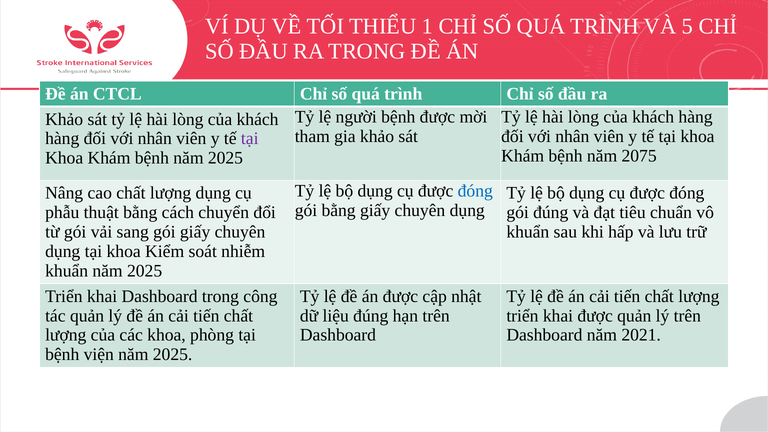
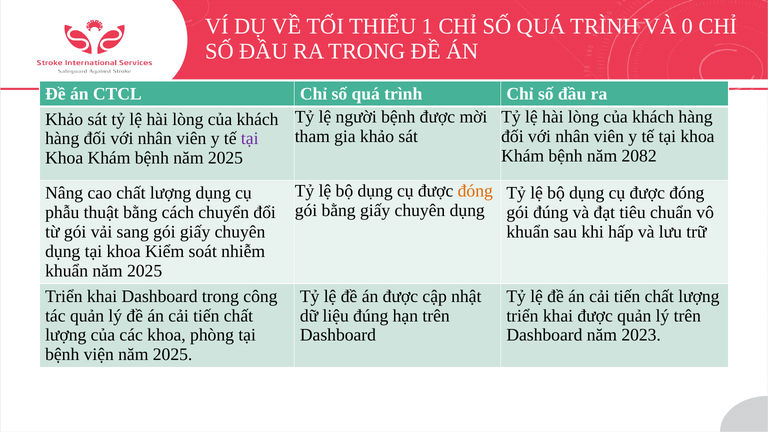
5: 5 -> 0 (687, 26)
2075: 2075 -> 2082 (639, 156)
đóng colour: blue -> orange (475, 191)
2021: 2021 -> 2023 (641, 335)
